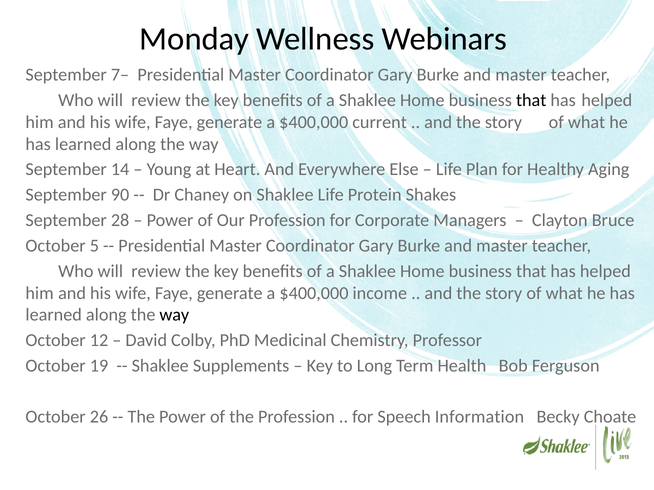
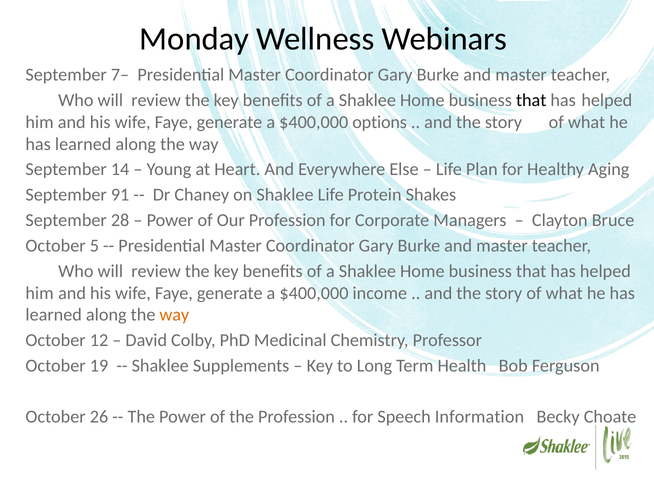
current: current -> options (380, 122)
90: 90 -> 91 (120, 195)
way colour: black -> orange (174, 315)
